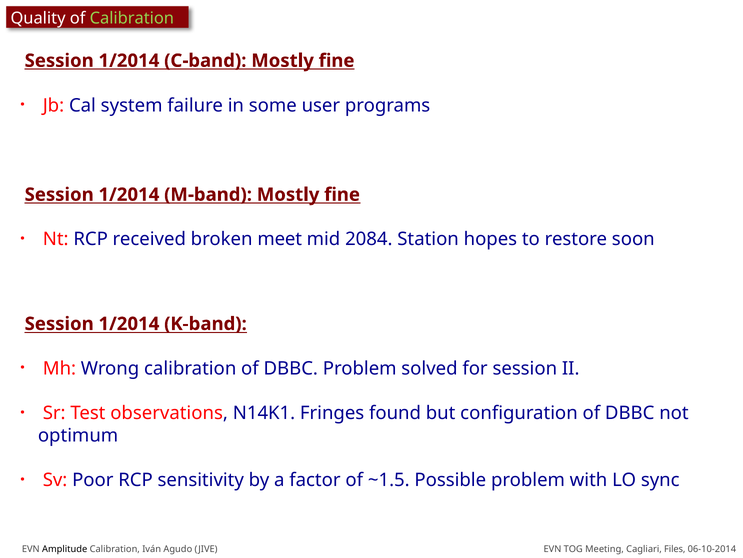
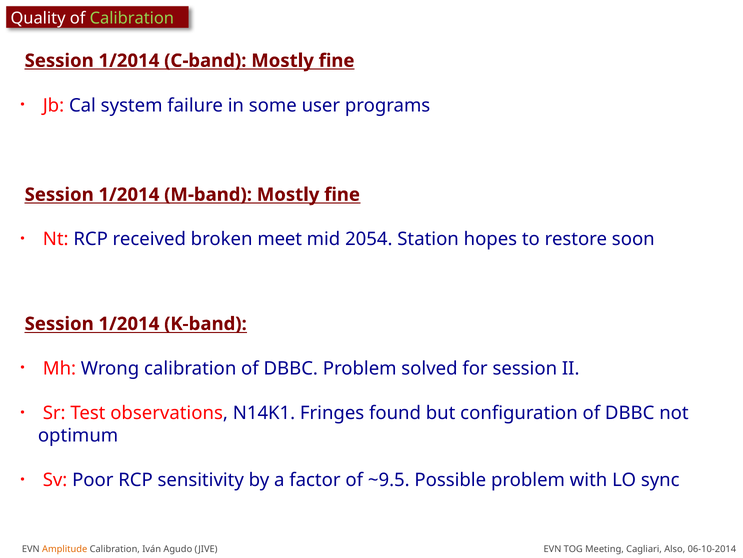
2084: 2084 -> 2054 (369, 239)
~1.5: ~1.5 -> ~9.5 (389, 479)
Amplitude colour: black -> orange (65, 548)
Files: Files -> Also (675, 548)
